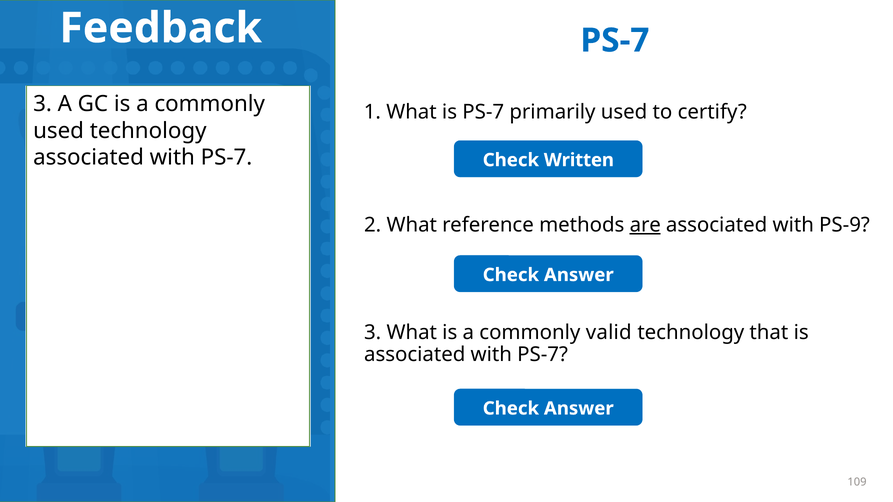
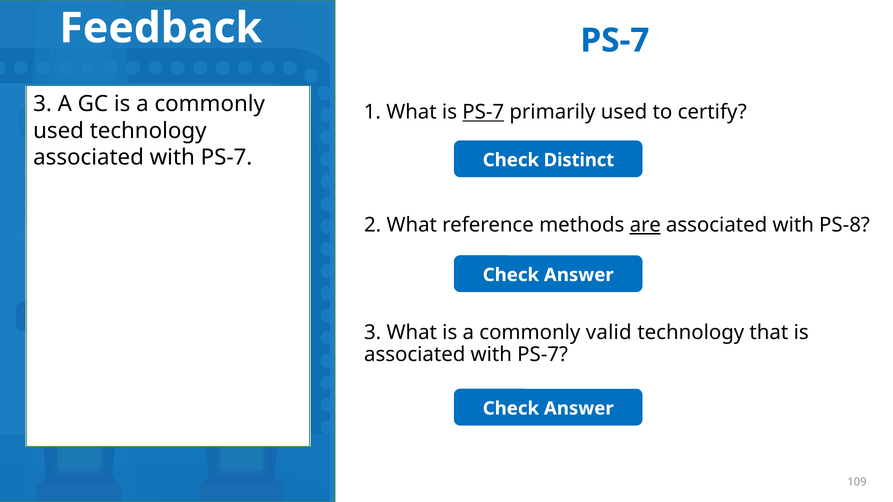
PS-7 underline: none -> present (483, 112)
Written: Written -> Distinct (579, 160)
PS-9: PS-9 -> PS-8 (844, 225)
